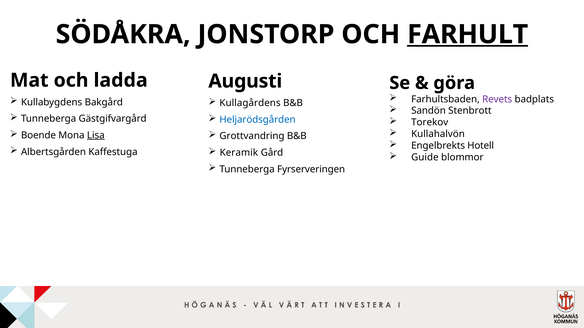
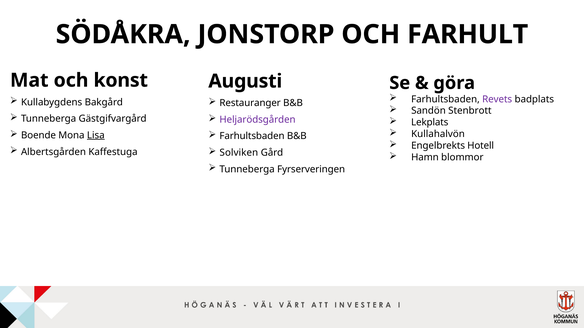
FARHULT underline: present -> none (468, 34)
ladda: ladda -> konst (121, 80)
Kullagårdens: Kullagårdens -> Restauranger (250, 103)
Heljarödsgården colour: blue -> purple (258, 120)
Torekov: Torekov -> Lekplats (430, 123)
Grottvandring: Grottvandring -> Farhultsbaden (252, 136)
Keramik: Keramik -> Solviken (239, 153)
Guide: Guide -> Hamn (425, 158)
